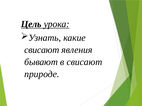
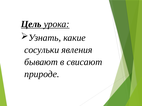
свисают: свисают -> сосульки (42, 50)
